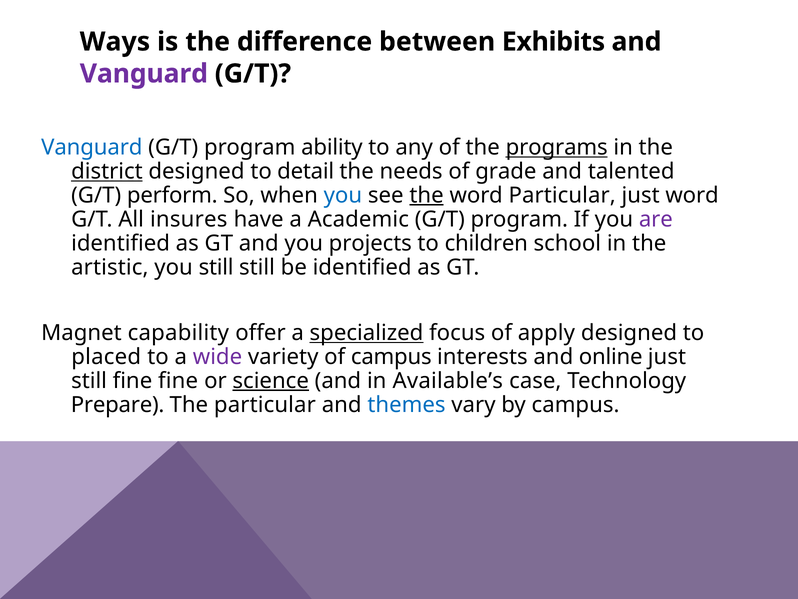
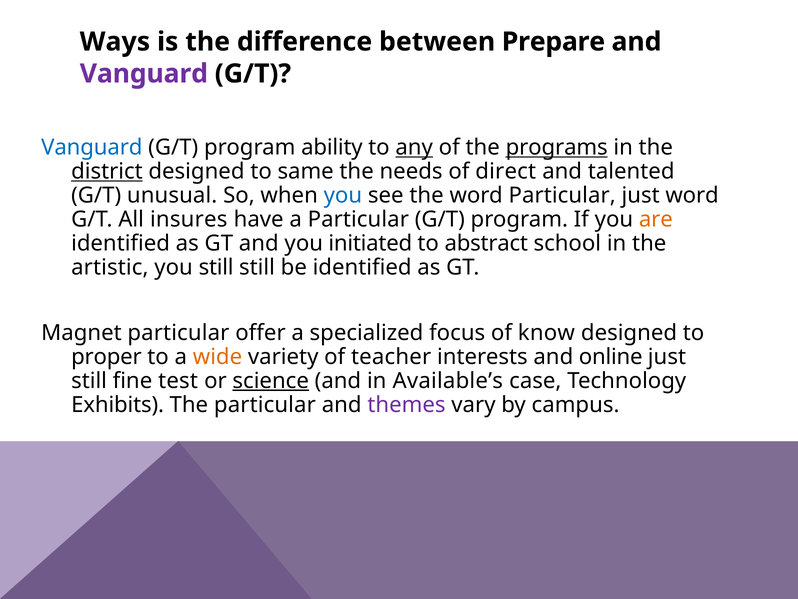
Exhibits: Exhibits -> Prepare (553, 42)
any underline: none -> present (414, 147)
detail: detail -> same (306, 171)
grade: grade -> direct (506, 171)
perform: perform -> unusual (172, 195)
the underline: present -> none (427, 195)
a Academic: Academic -> Particular (358, 219)
are colour: purple -> orange (656, 219)
projects: projects -> initiated (370, 243)
children: children -> abstract (486, 243)
Magnet capability: capability -> particular (178, 333)
specialized underline: present -> none (366, 333)
apply: apply -> know (546, 333)
placed: placed -> proper (106, 357)
wide colour: purple -> orange (217, 357)
of campus: campus -> teacher (391, 357)
fine fine: fine -> test (178, 380)
Prepare: Prepare -> Exhibits (118, 404)
themes colour: blue -> purple (406, 404)
